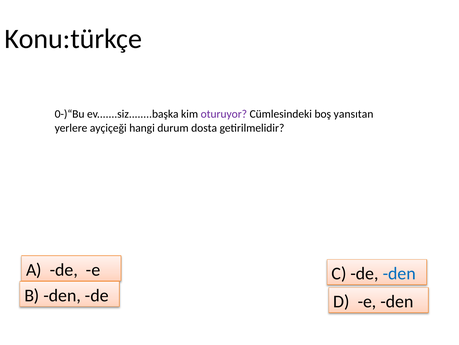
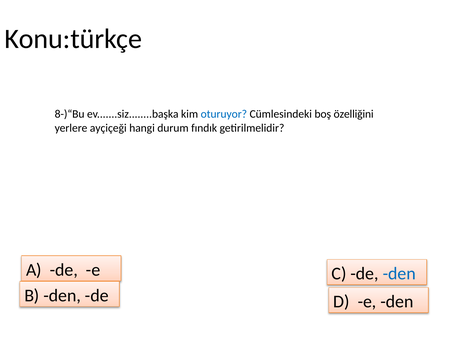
0-)“Bu: 0-)“Bu -> 8-)“Bu (70, 114)
oturuyor colour: purple -> blue (224, 114)
yansıtan: yansıtan -> özelliğini (354, 114)
dosta: dosta -> fındık (204, 128)
